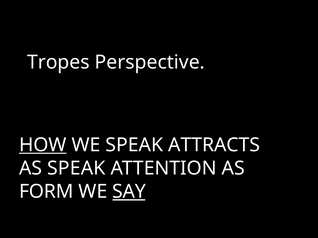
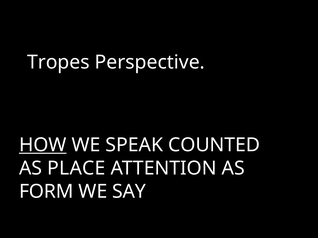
ATTRACTS: ATTRACTS -> COUNTED (214, 145)
AS SPEAK: SPEAK -> PLACE (76, 169)
SAY underline: present -> none (129, 192)
